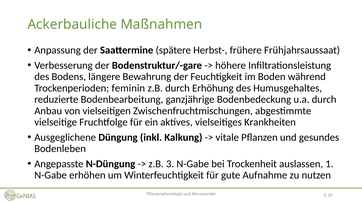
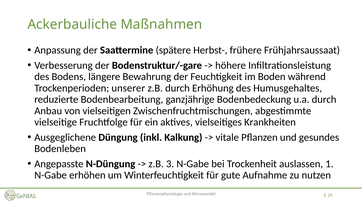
feminin: feminin -> unserer (128, 88)
